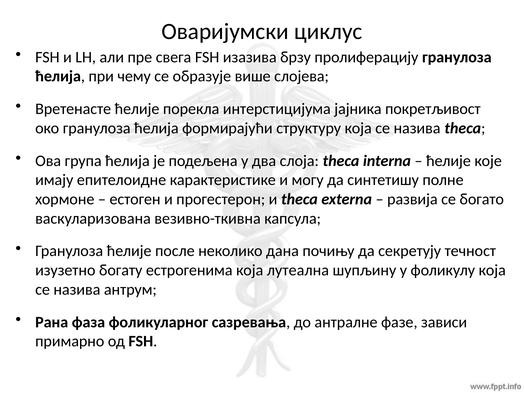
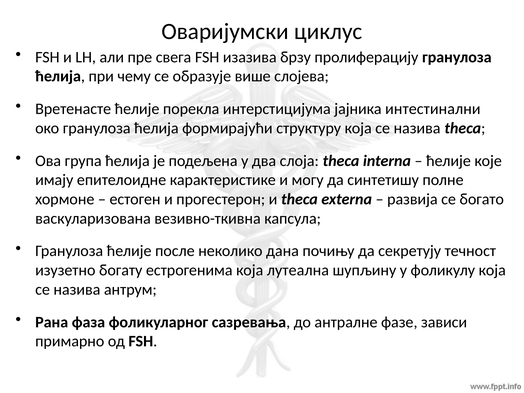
покретљивост: покретљивост -> интестинални (433, 109)
